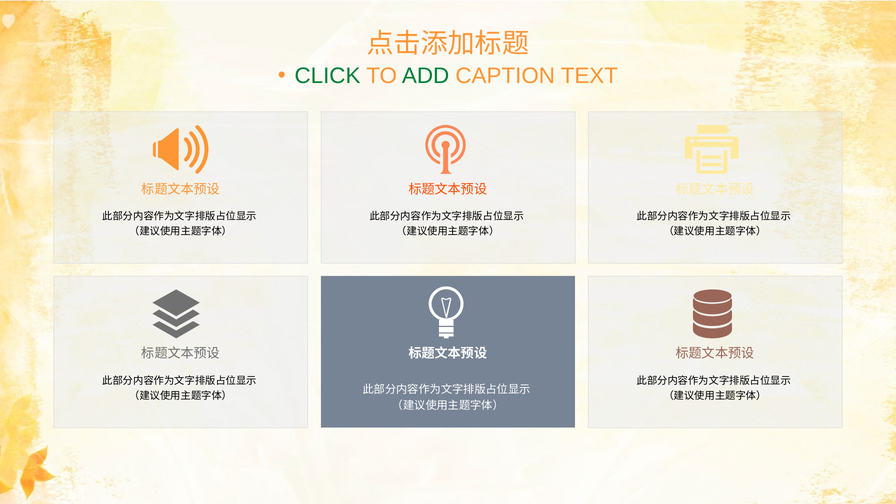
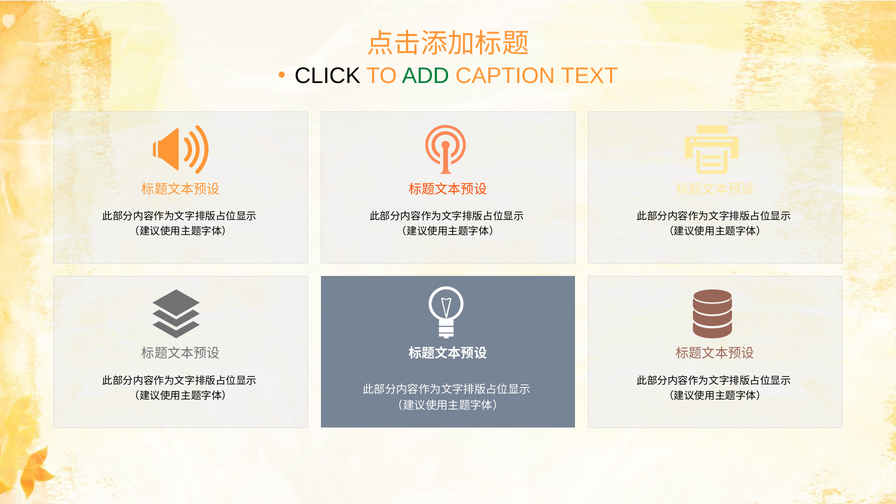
CLICK colour: green -> black (328, 76)
